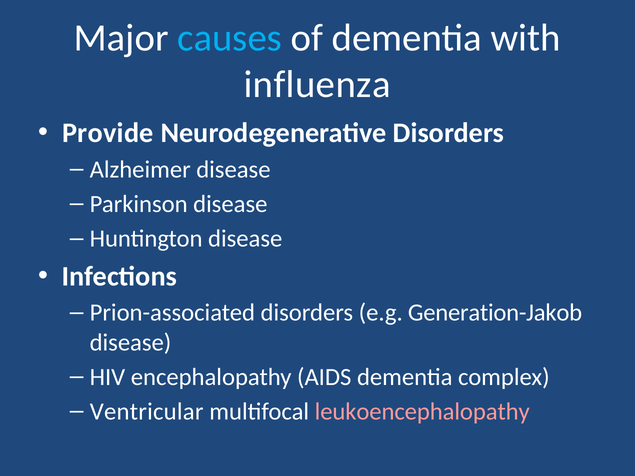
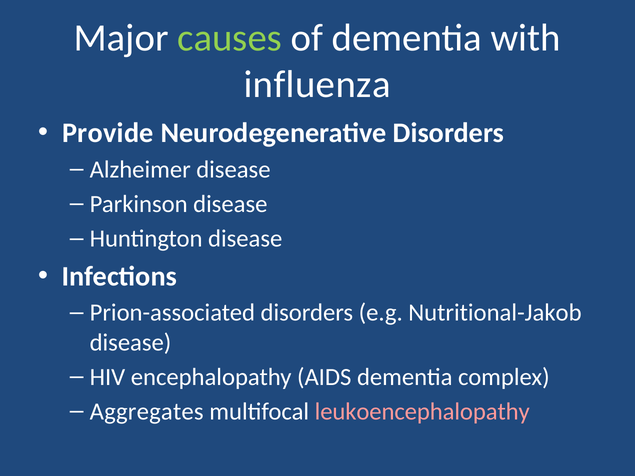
causes colour: light blue -> light green (230, 38)
Generation-Jakob: Generation-Jakob -> Nutritional-Jakob (495, 313)
Ventricular: Ventricular -> Aggregates (147, 412)
